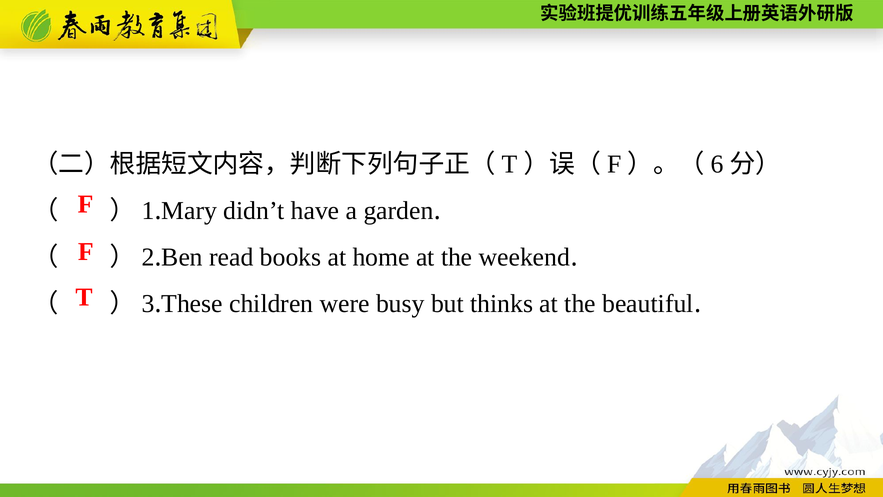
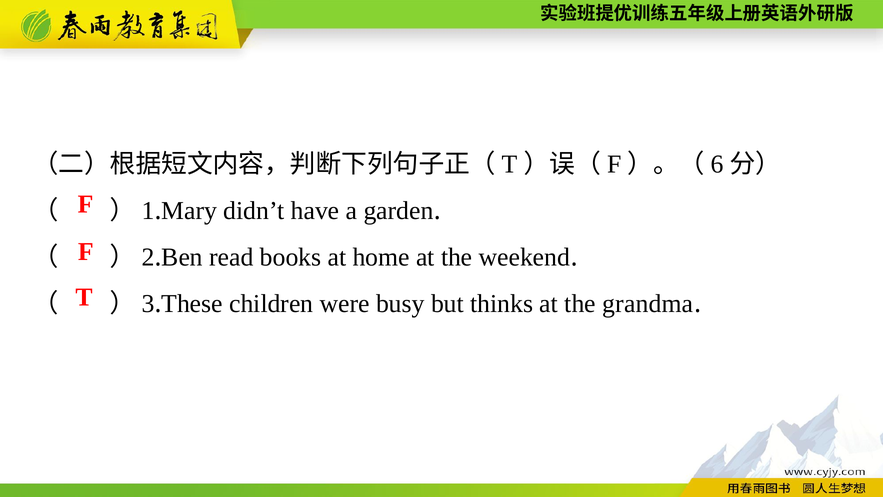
beautiful: beautiful -> grandma (648, 303)
